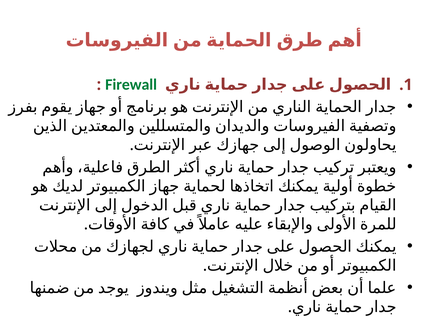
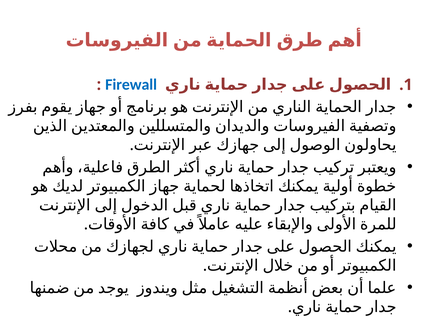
Firewall colour: green -> blue (131, 85)
